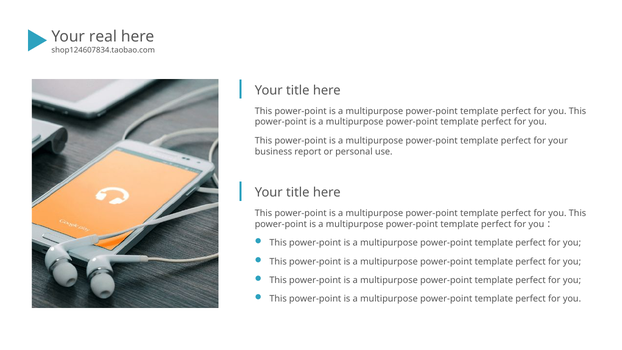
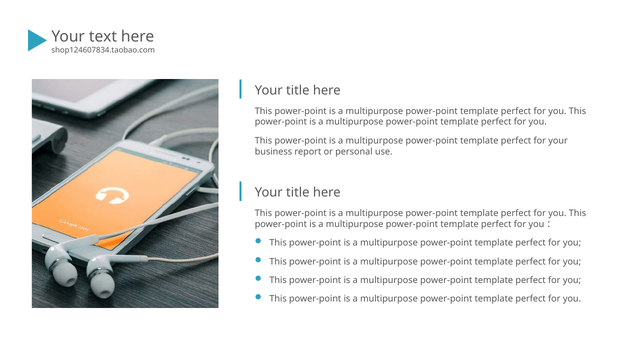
real: real -> text (103, 37)
